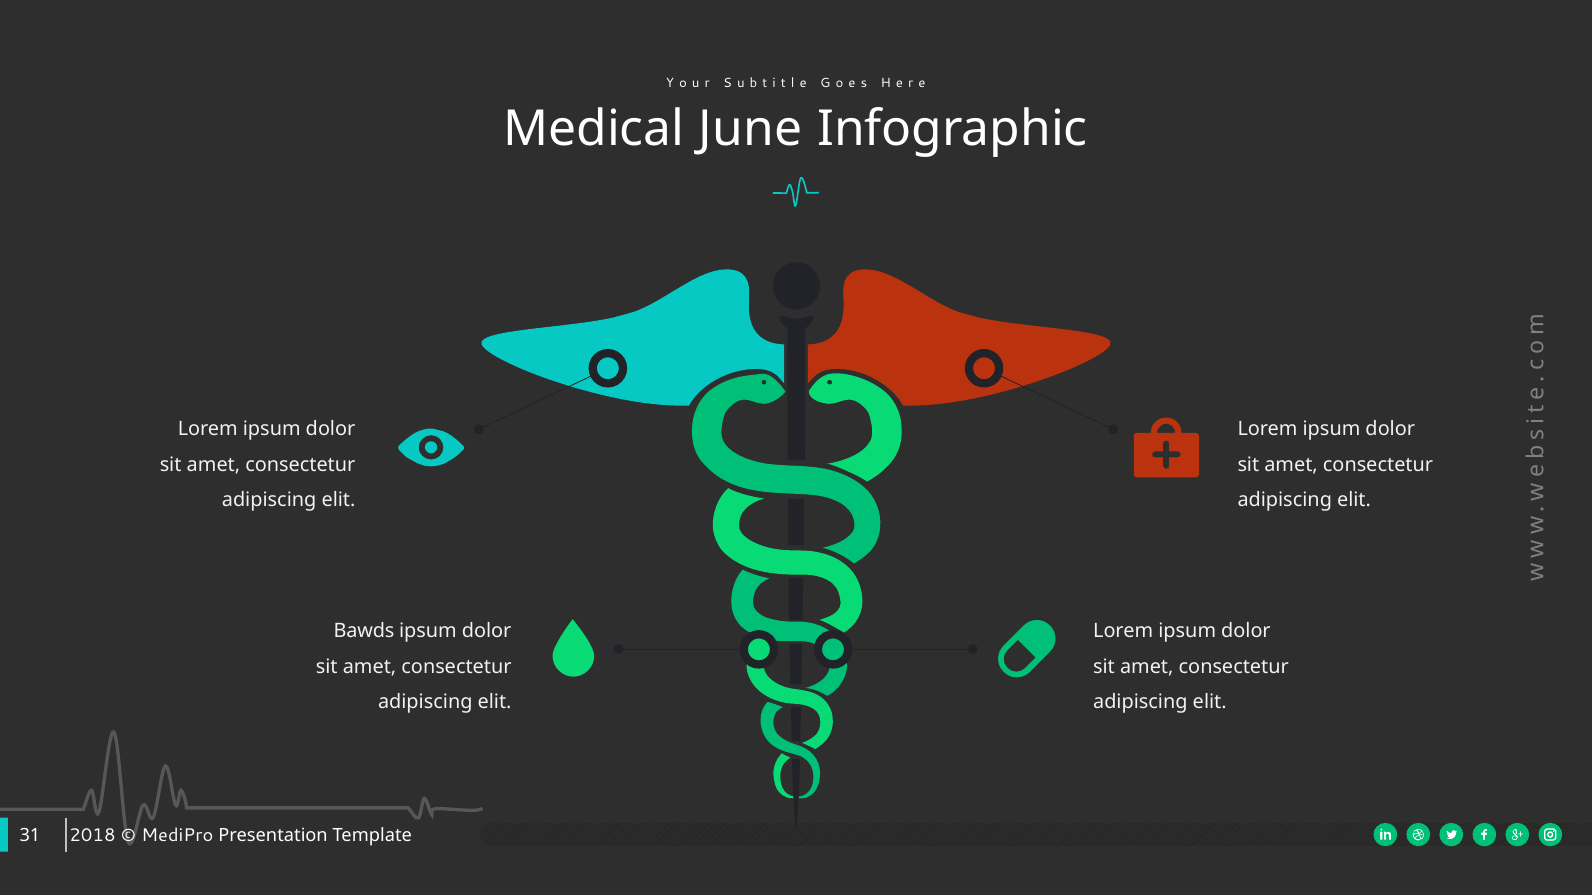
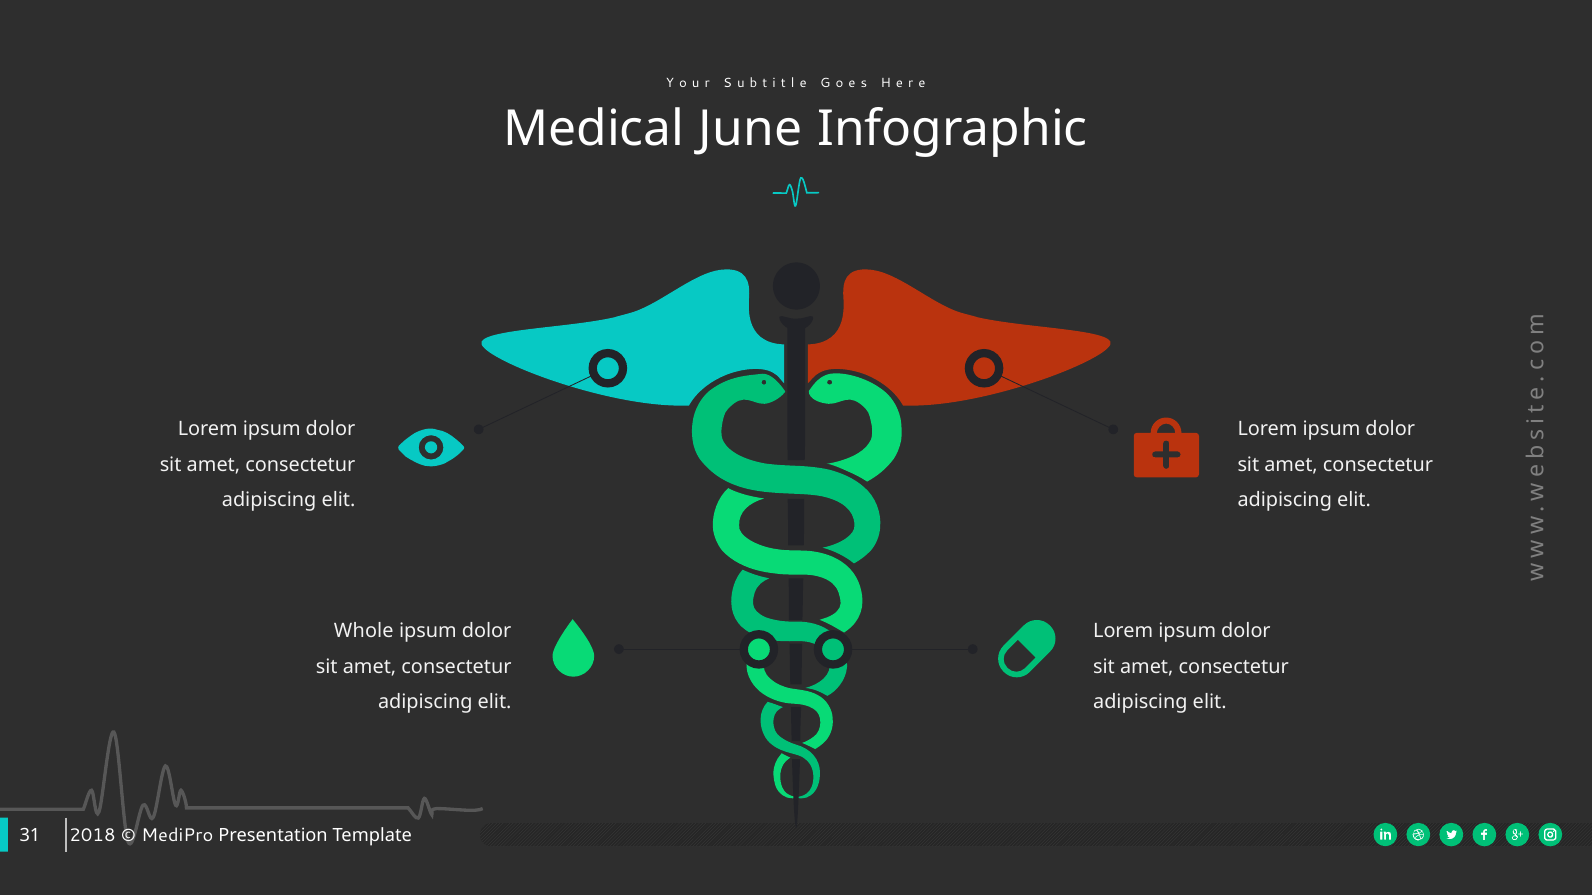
Bawds: Bawds -> Whole (364, 631)
